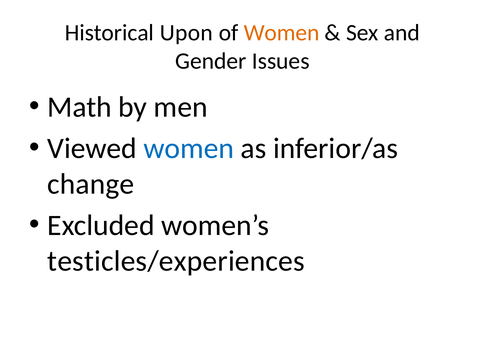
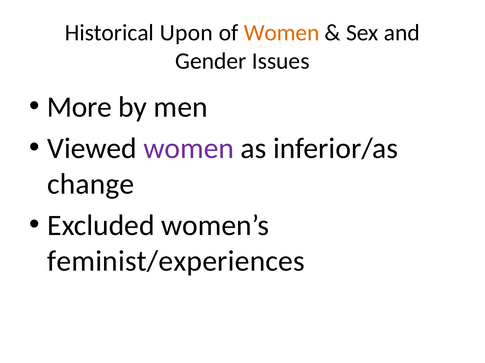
Math: Math -> More (80, 107)
women colour: blue -> purple (189, 149)
testicles/experiences: testicles/experiences -> feminist/experiences (176, 261)
